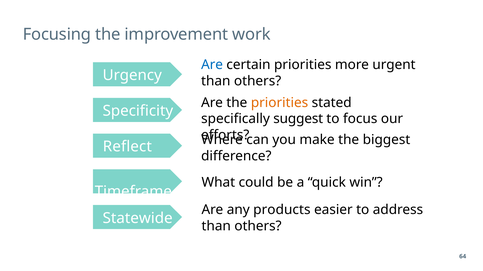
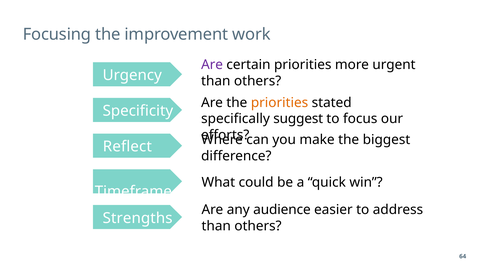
Are colour: blue -> purple (212, 65)
products: products -> audience (282, 210)
Statewide: Statewide -> Strengths (138, 219)
